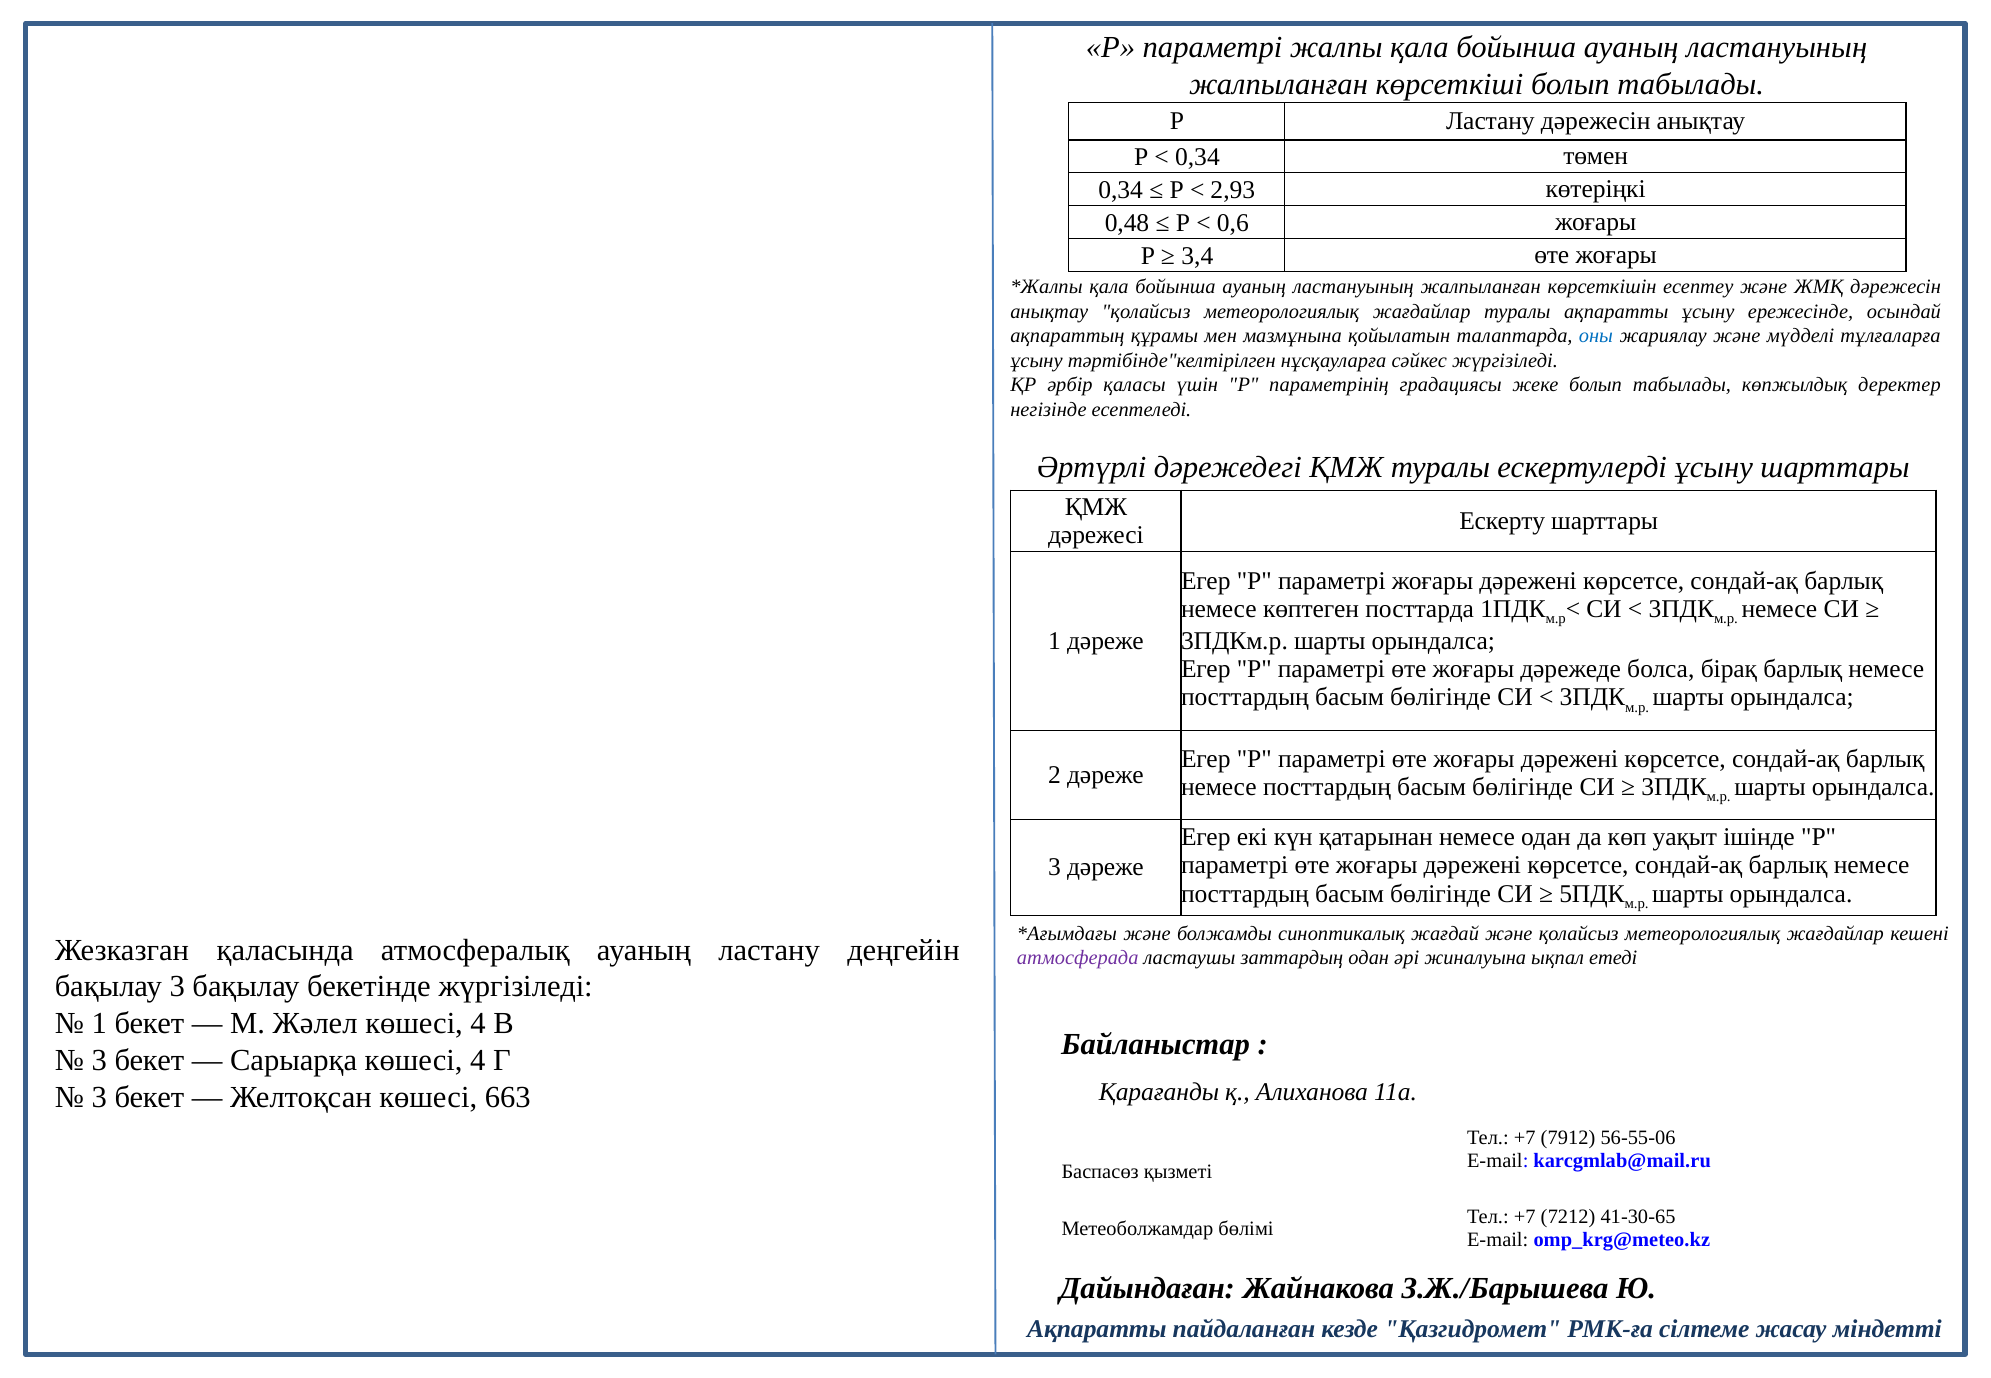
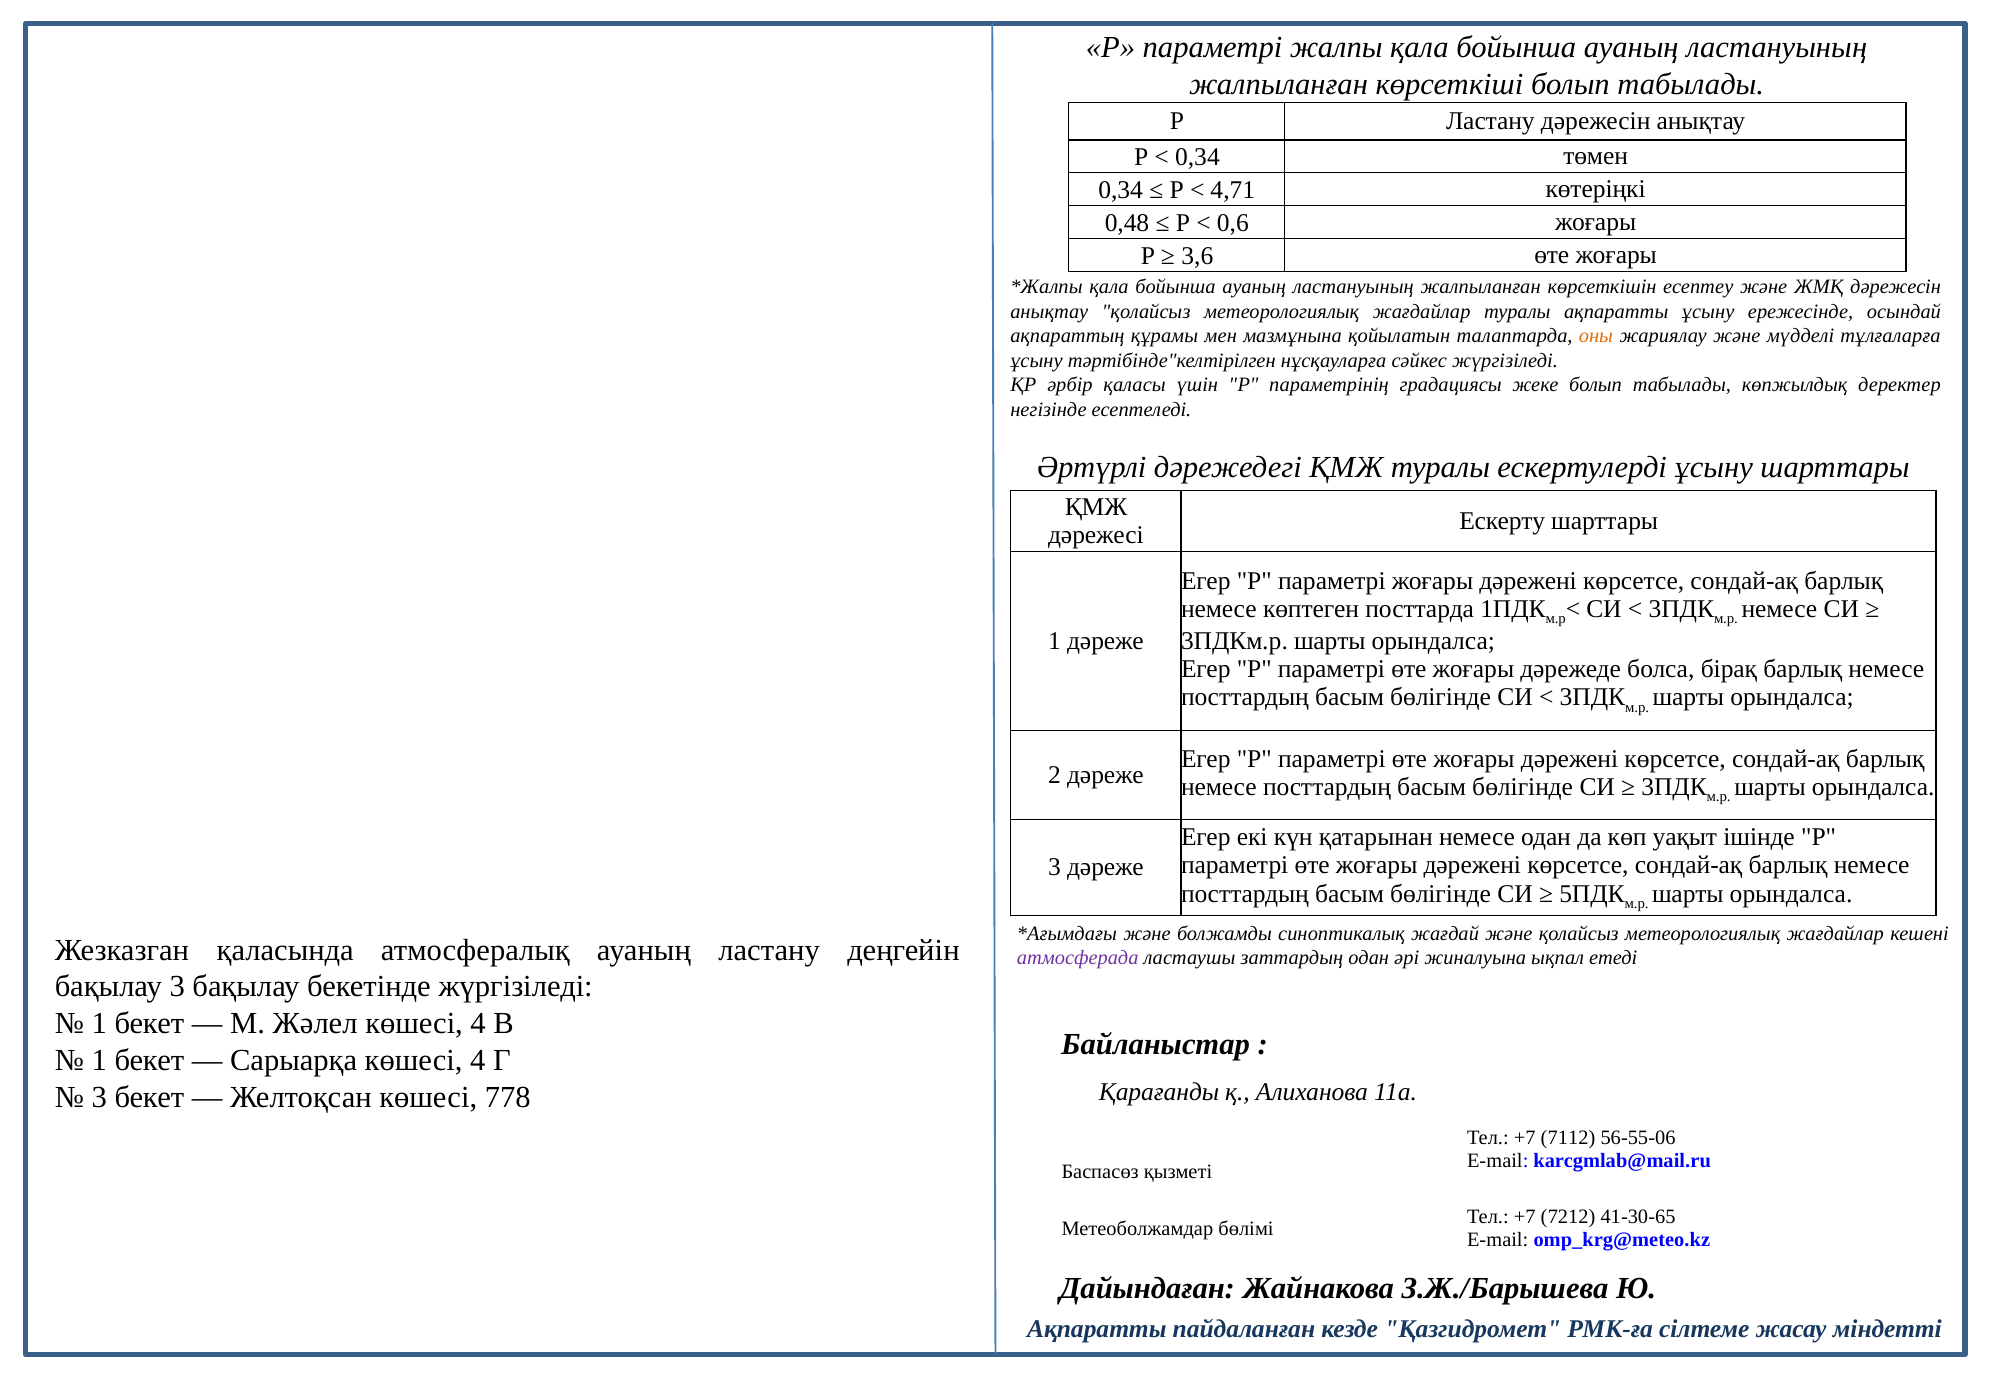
2,93: 2,93 -> 4,71 (1233, 190)
3,4: 3,4 -> 3,6 (1197, 256)
оны colour: blue -> orange (1596, 336)
3: 3 -> 1 (99, 1060)
663: 663 -> 778 (508, 1097)
7912: 7912 -> 7112 (1568, 1138)
